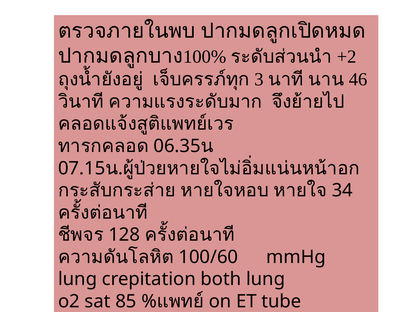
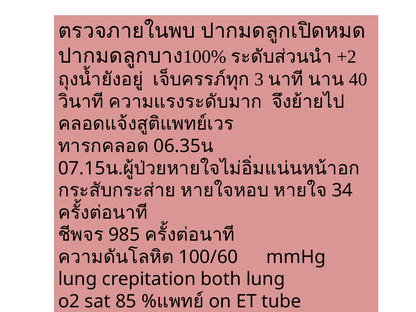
46: 46 -> 40 (358, 79)
128: 128 -> 985 (124, 235)
